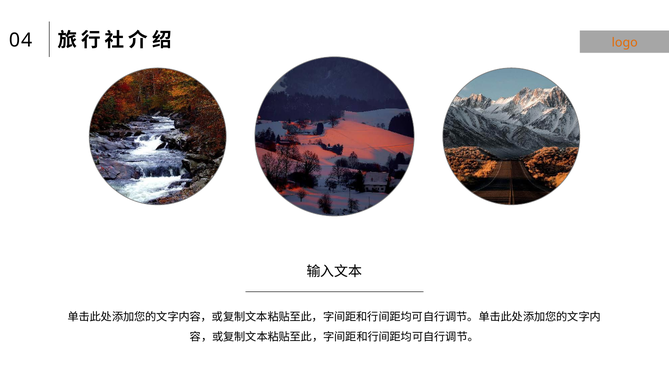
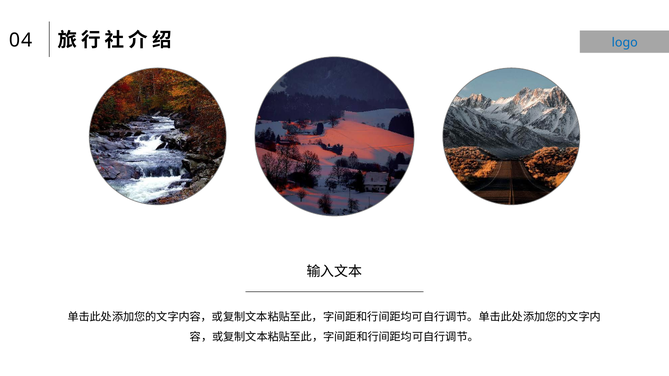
logo colour: orange -> blue (625, 43)
